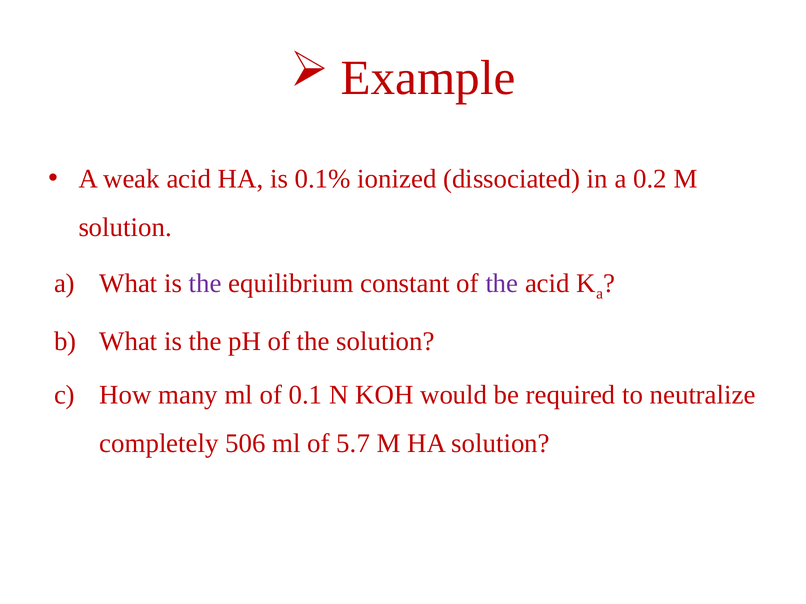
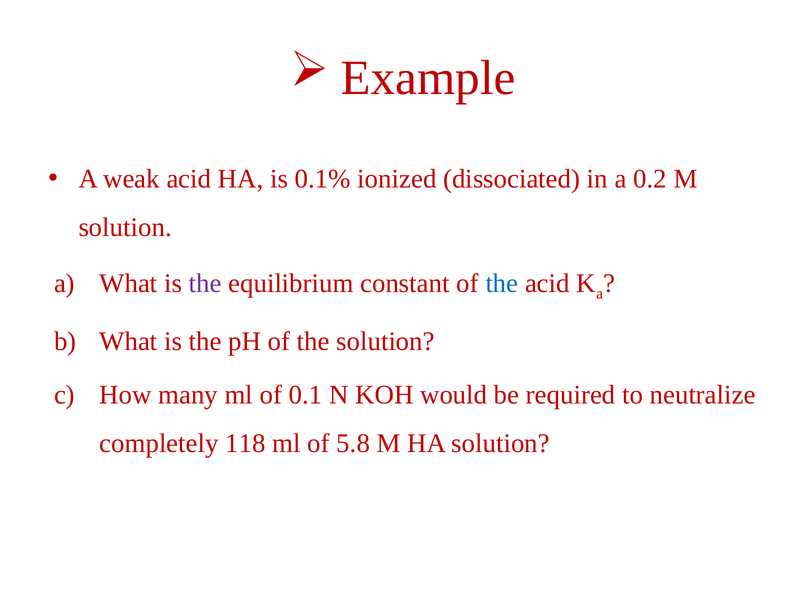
the colour: purple -> blue (502, 284)
506: 506 -> 118 (245, 444)
5.7: 5.7 -> 5.8 (353, 444)
